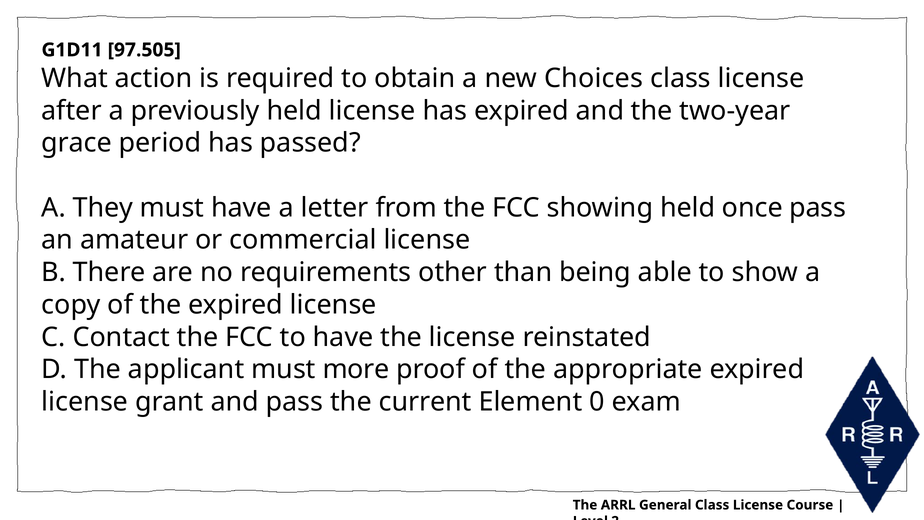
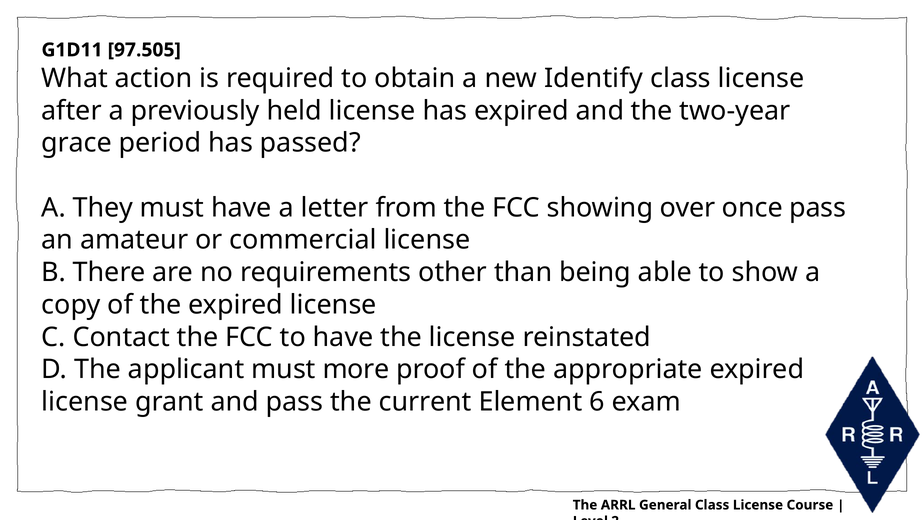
Choices: Choices -> Identify (593, 78)
showing held: held -> over (688, 208)
0: 0 -> 6 (597, 402)
